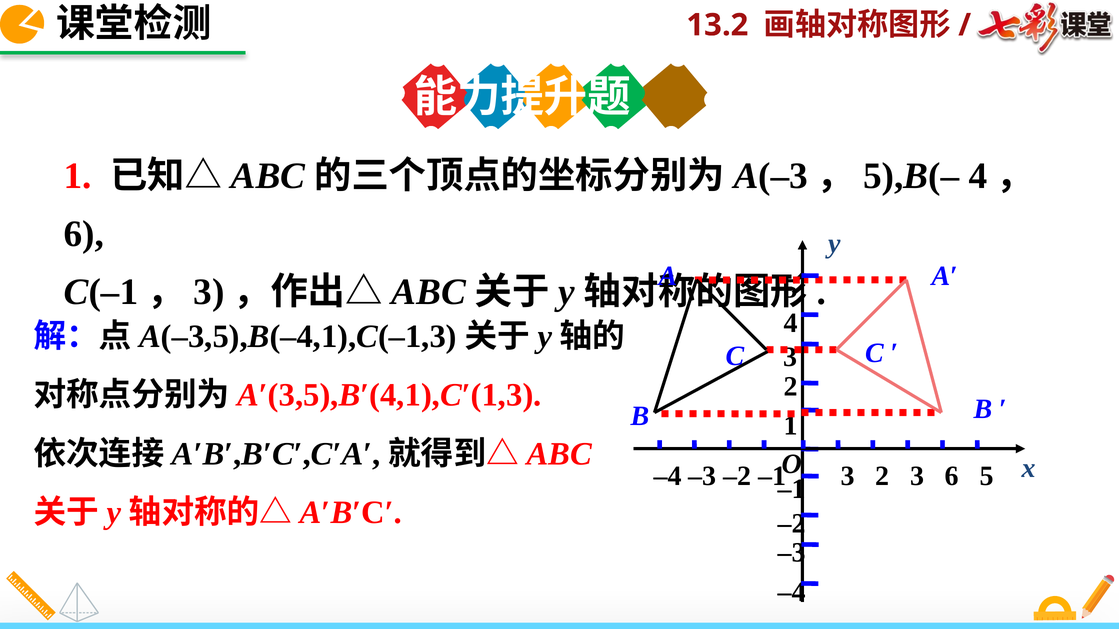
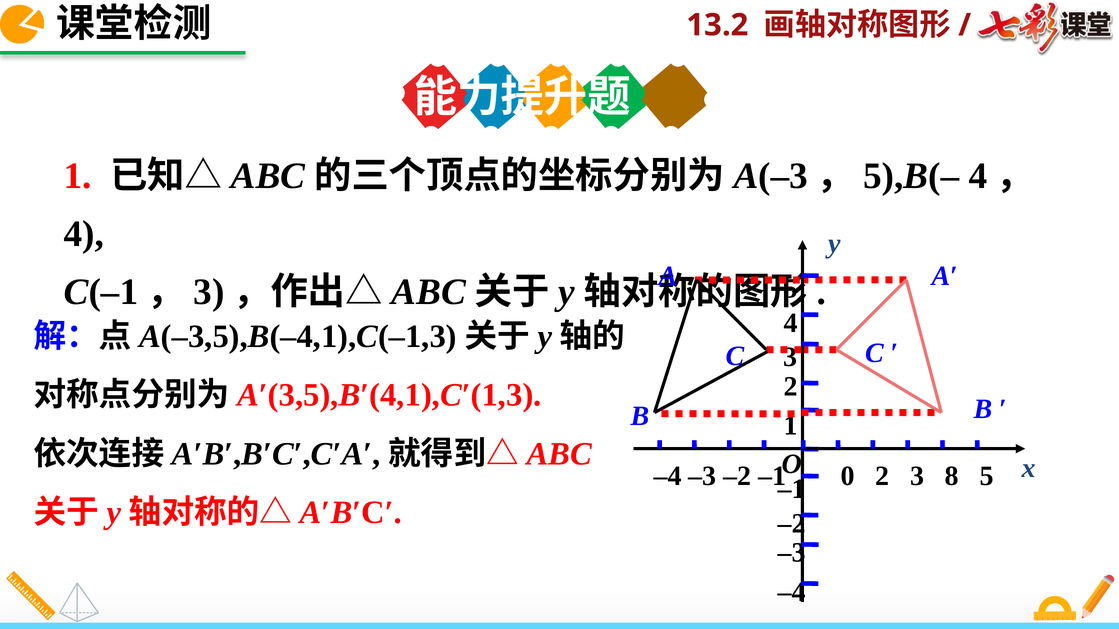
6: 6 -> 4 (84, 234)
O 3: 3 -> 0 (848, 476)
3 6: 6 -> 8 (952, 476)
